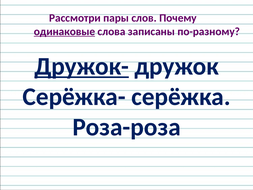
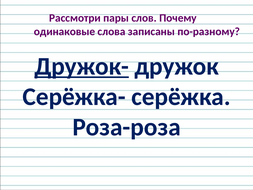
одинаковые underline: present -> none (64, 31)
